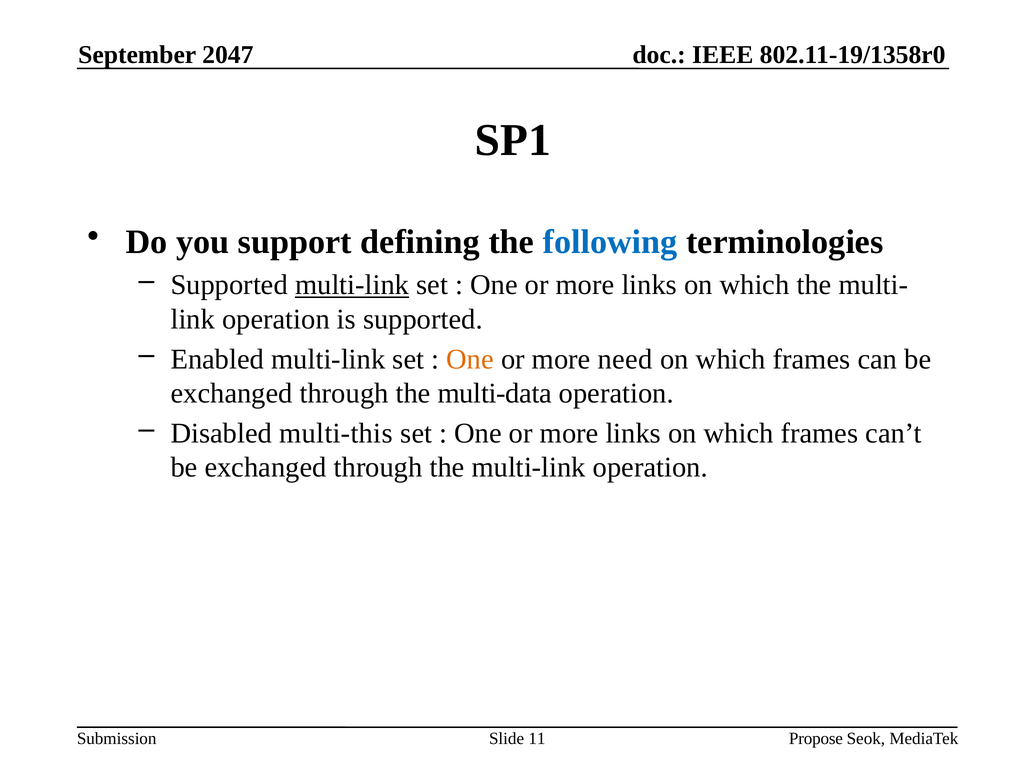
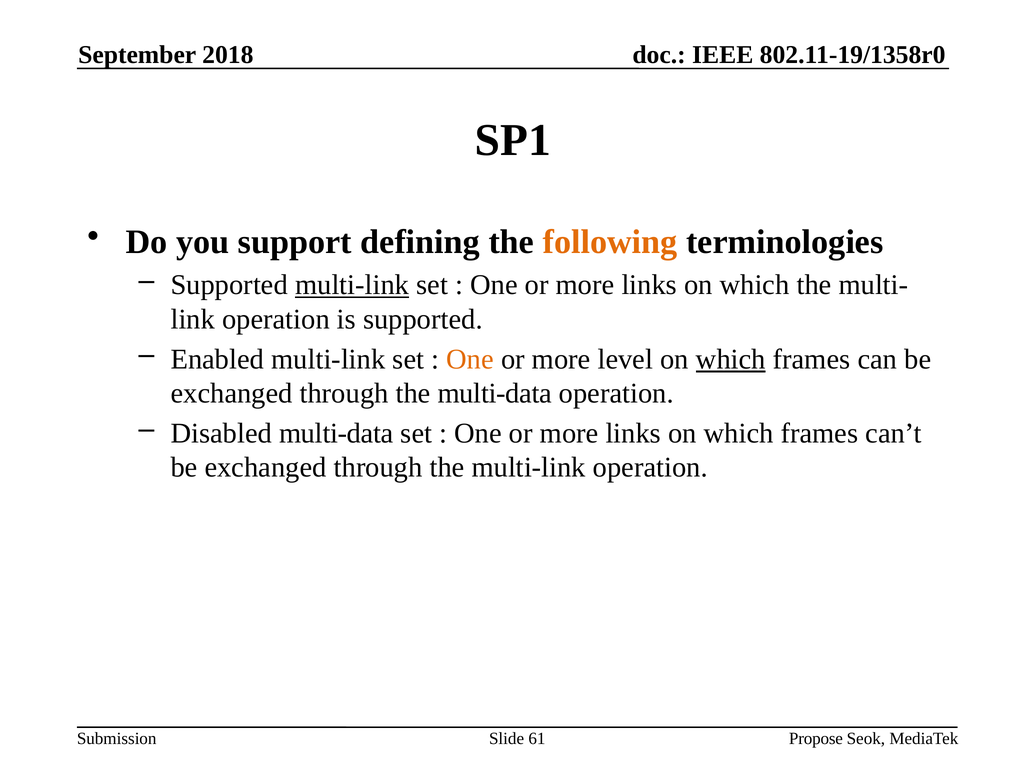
2047: 2047 -> 2018 (228, 55)
following colour: blue -> orange (610, 242)
need: need -> level (625, 359)
which underline: none -> present (731, 359)
Disabled multi-this: multi-this -> multi-data (336, 433)
11: 11 -> 61 (537, 738)
